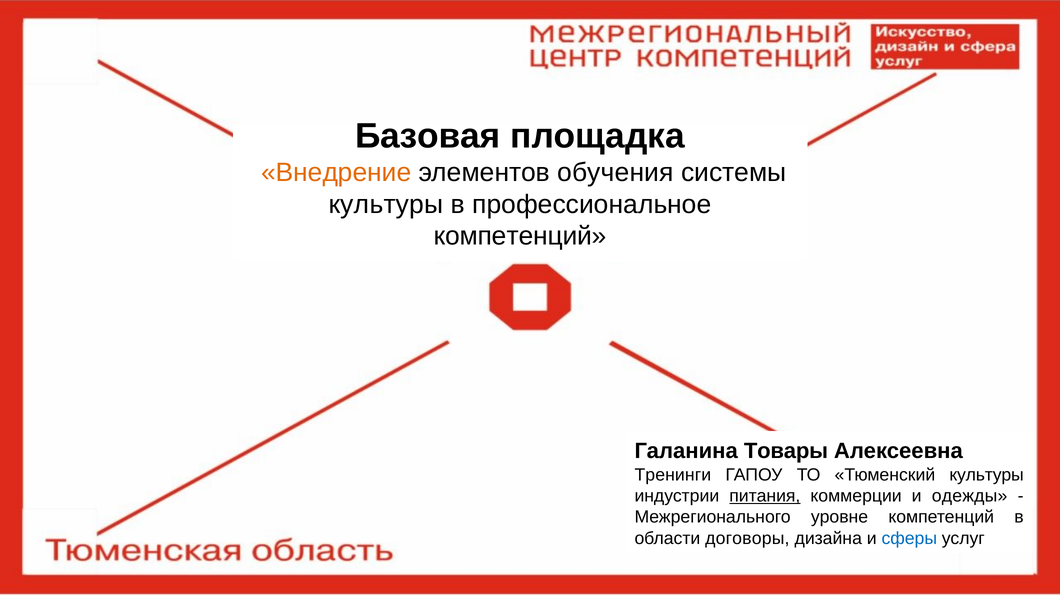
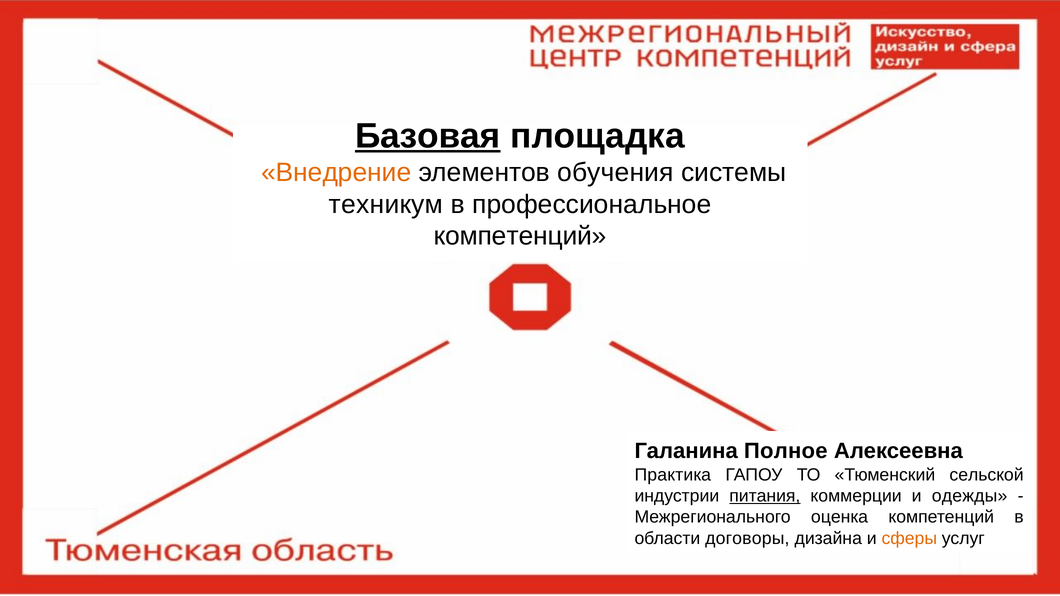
Базовая underline: none -> present (428, 136)
культуры: культуры -> техникум (386, 204)
Товары: Товары -> Полное (786, 451)
Тренинги: Тренинги -> Практика (673, 475)
Тюменский культуры: культуры -> сельской (987, 475)
уровне: уровне -> оценка (839, 517)
сферы colour: blue -> orange (909, 538)
